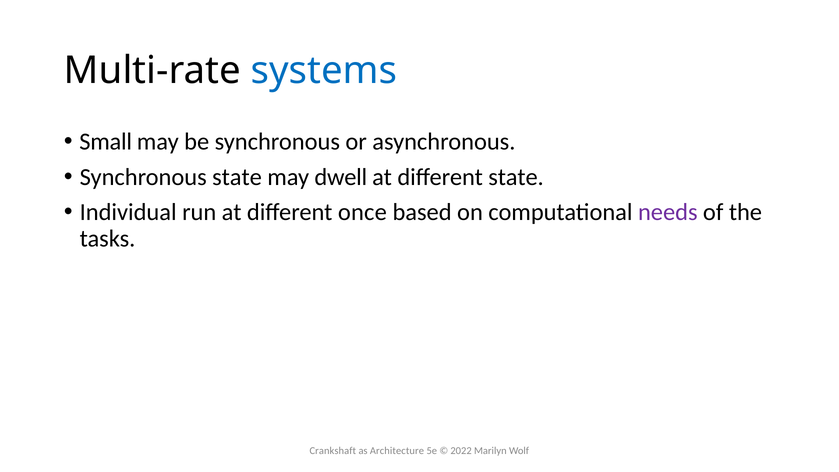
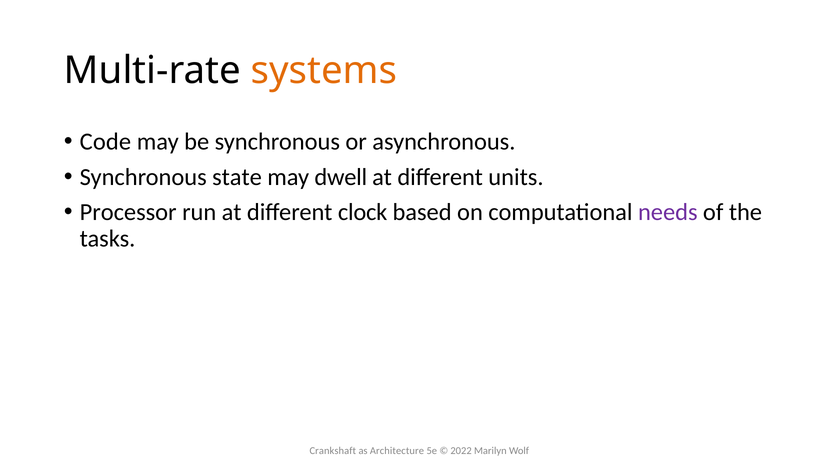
systems colour: blue -> orange (324, 70)
Small: Small -> Code (105, 142)
different state: state -> units (516, 177)
Individual: Individual -> Processor (128, 212)
once: once -> clock (363, 212)
